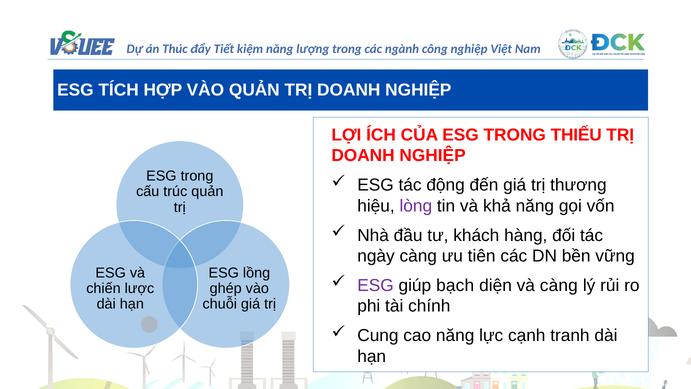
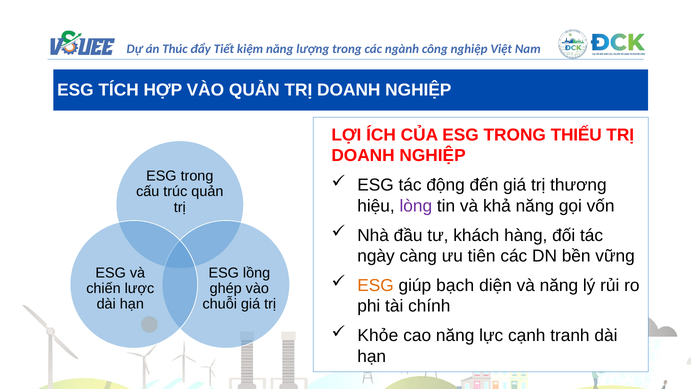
ESG colour: purple -> orange (376, 285)
và càng: càng -> năng (559, 285)
Cung: Cung -> Khỏe (378, 335)
